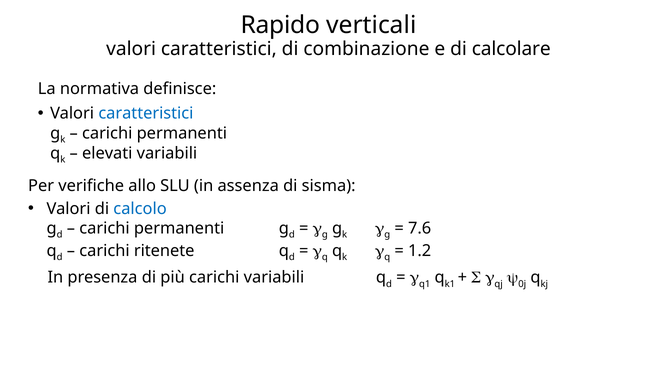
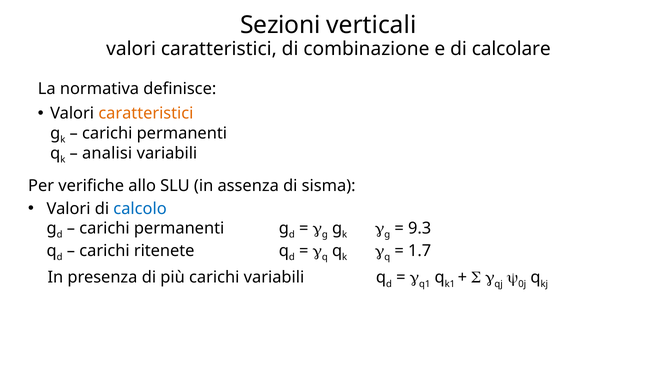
Rapido: Rapido -> Sezioni (280, 25)
caratteristici colour: blue -> orange (146, 113)
elevati: elevati -> analisi (107, 153)
7.6: 7.6 -> 9.3 (420, 228)
1.2: 1.2 -> 1.7 (420, 251)
